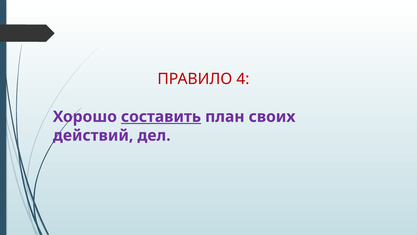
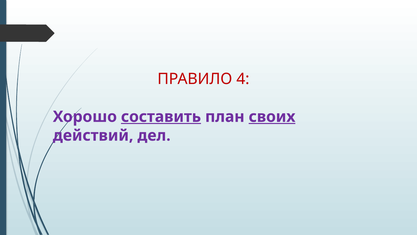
своих underline: none -> present (272, 116)
